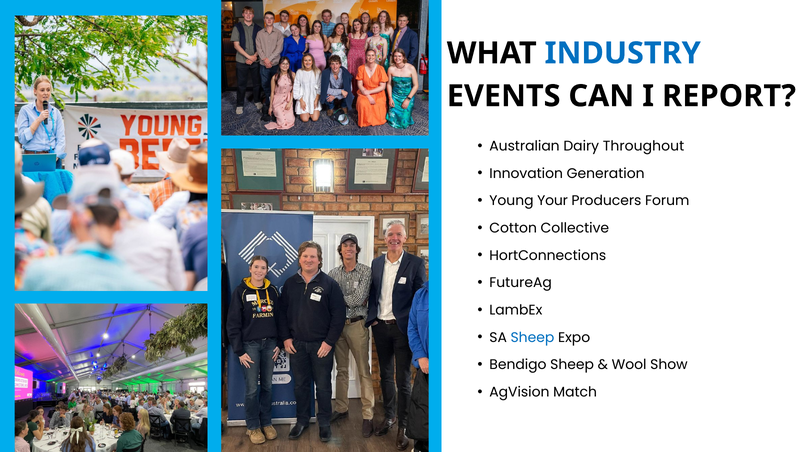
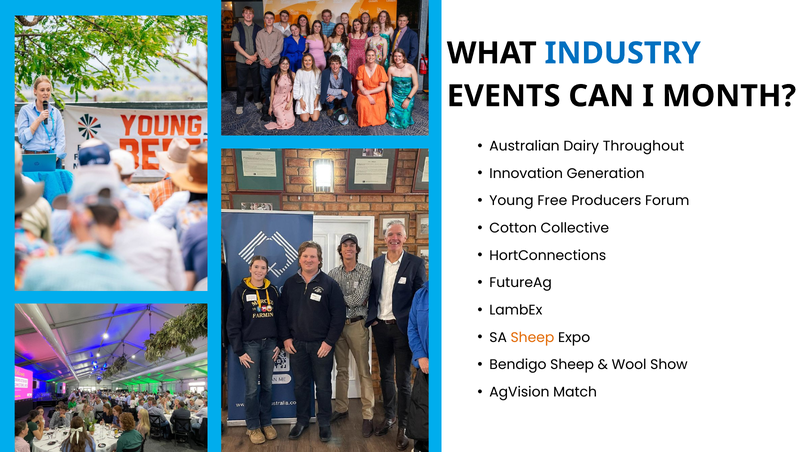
REPORT: REPORT -> MONTH (729, 96)
Your: Your -> Free (552, 201)
Sheep colour: blue -> orange (532, 337)
